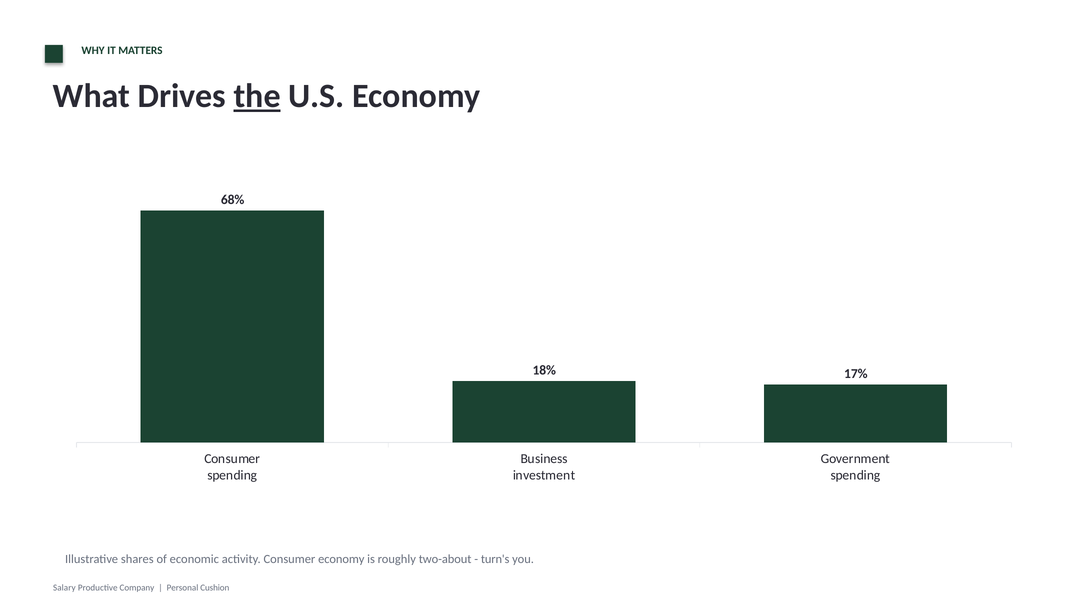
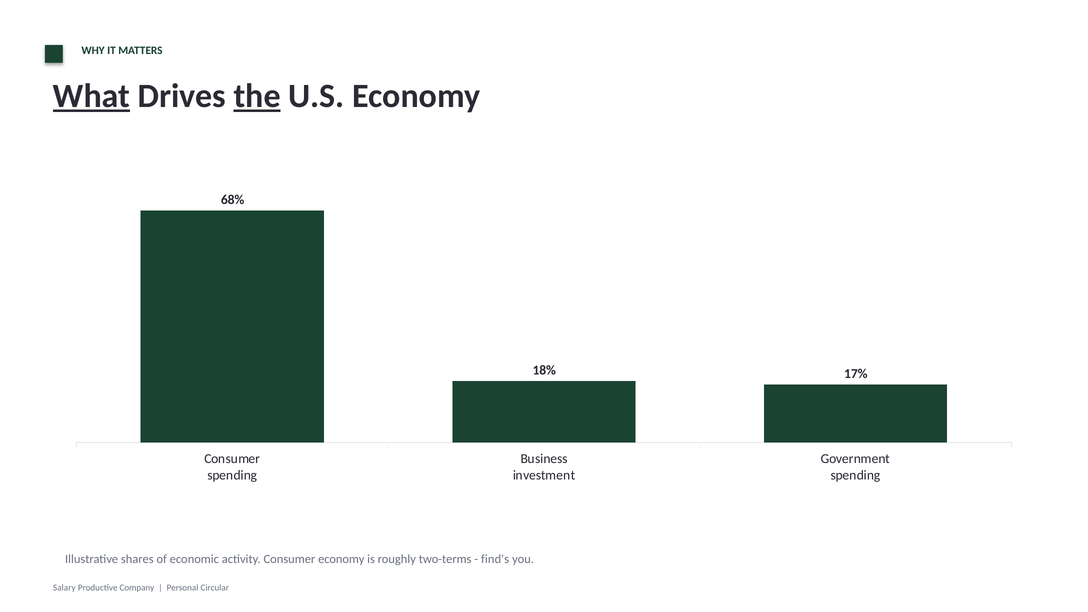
What underline: none -> present (92, 96)
two-about: two-about -> two-terms (445, 559)
turn's: turn's -> find's (495, 559)
Cushion: Cushion -> Circular (215, 588)
